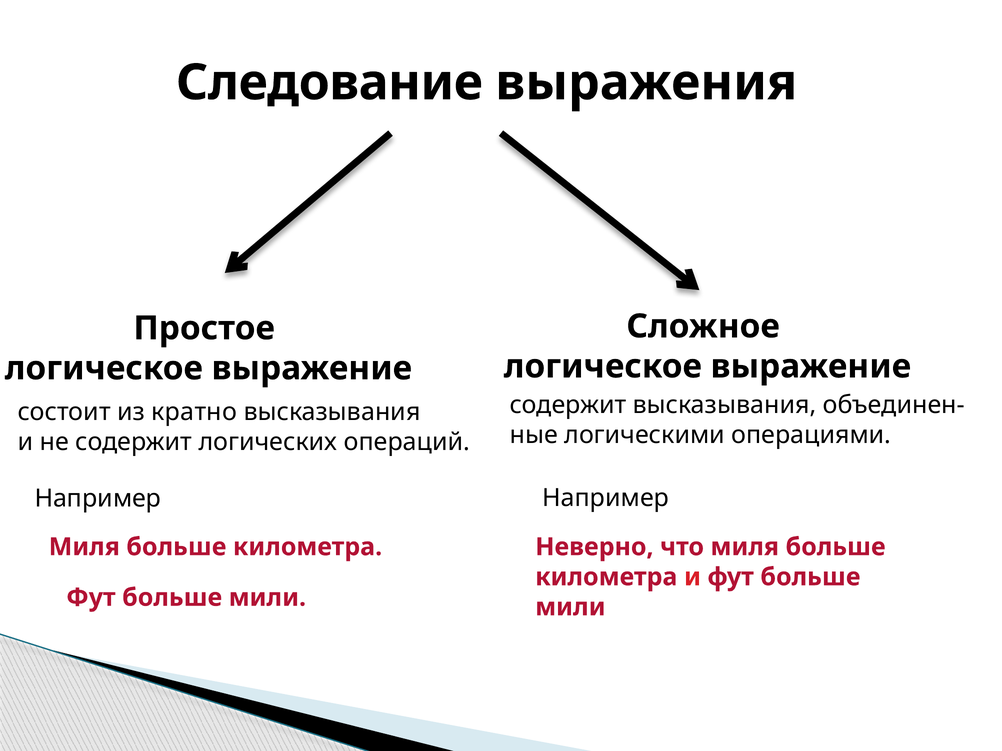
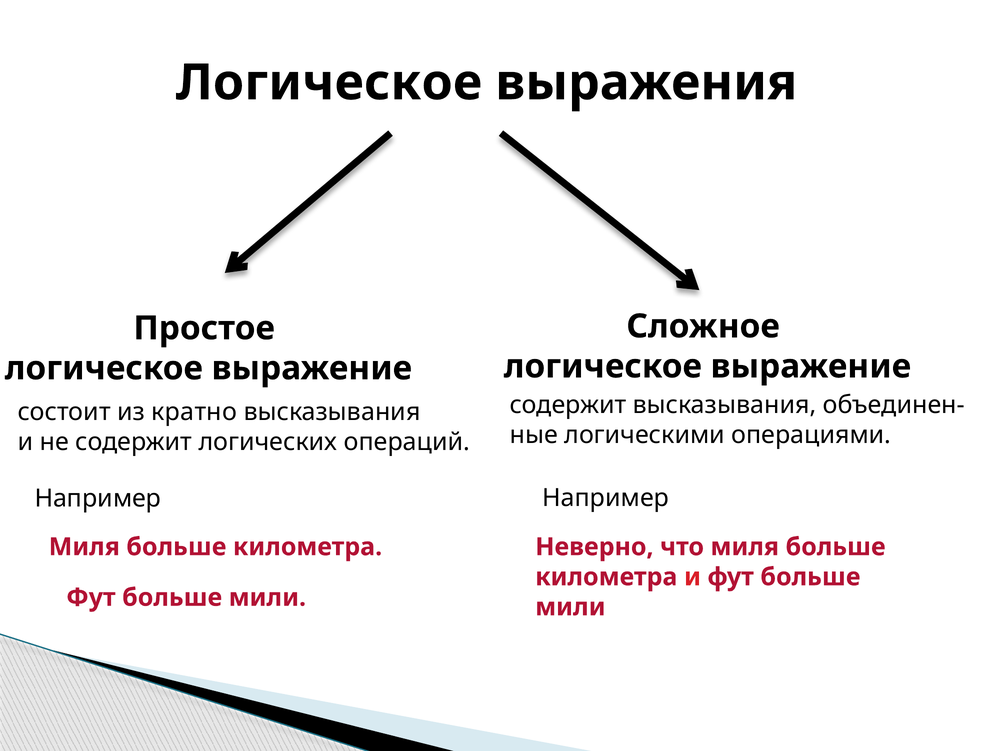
Следование: Следование -> Логическое (329, 83)
